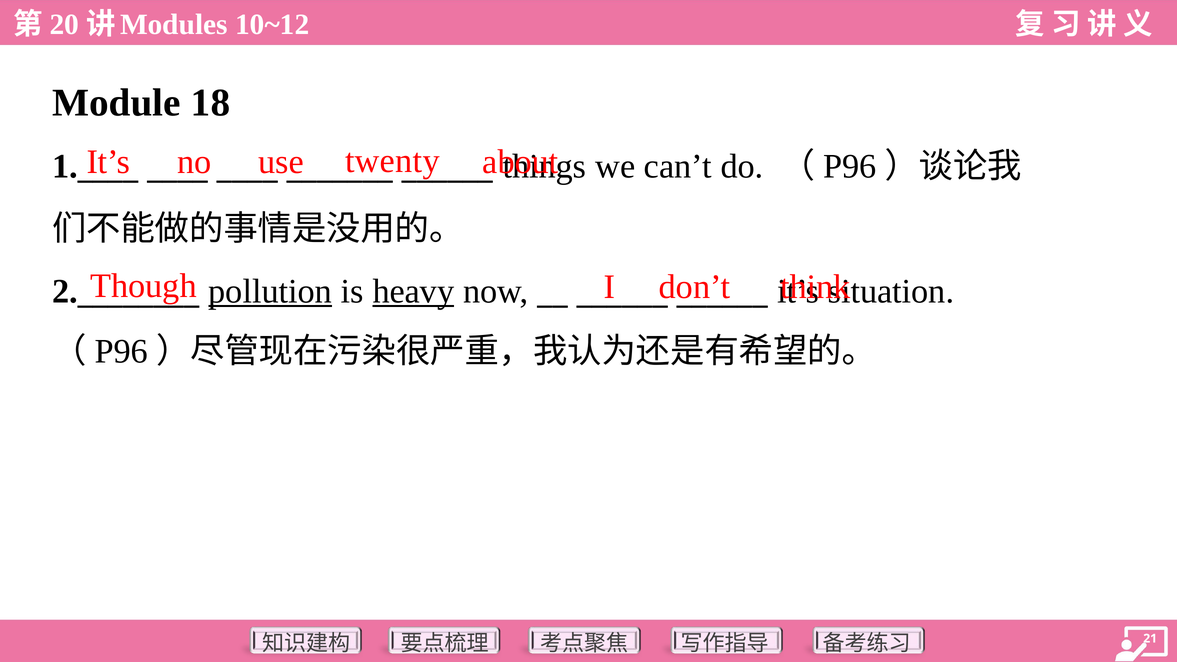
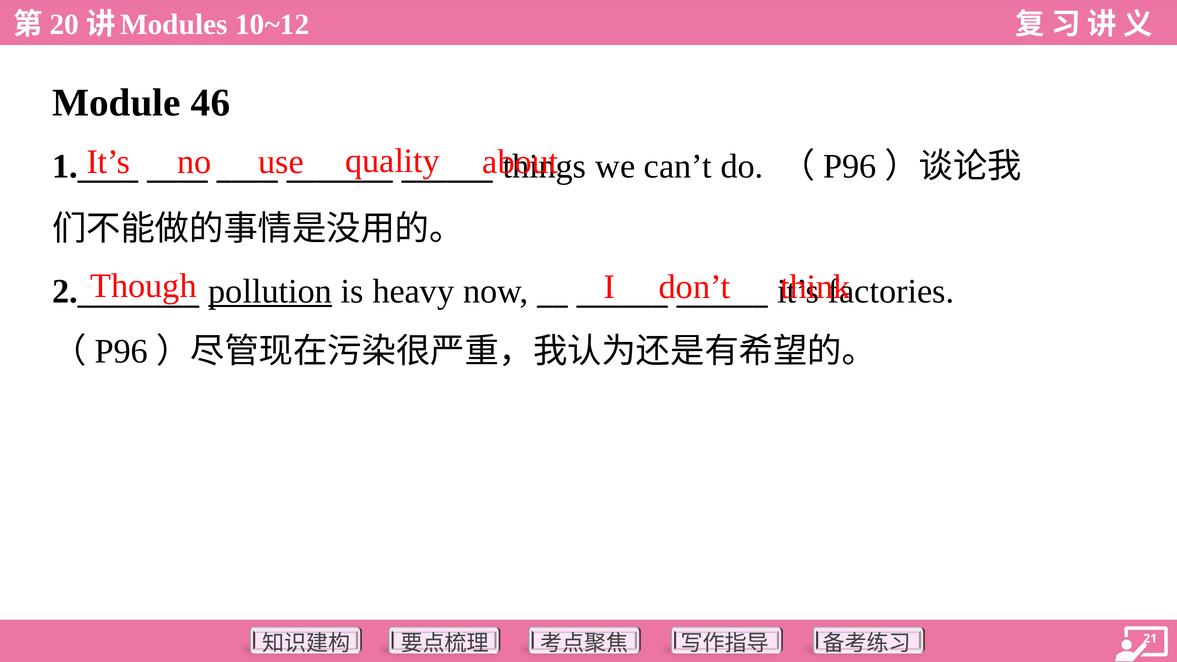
18: 18 -> 46 (211, 103)
twenty: twenty -> quality (393, 161)
heavy underline: present -> none (413, 291)
situation: situation -> factories (891, 291)
